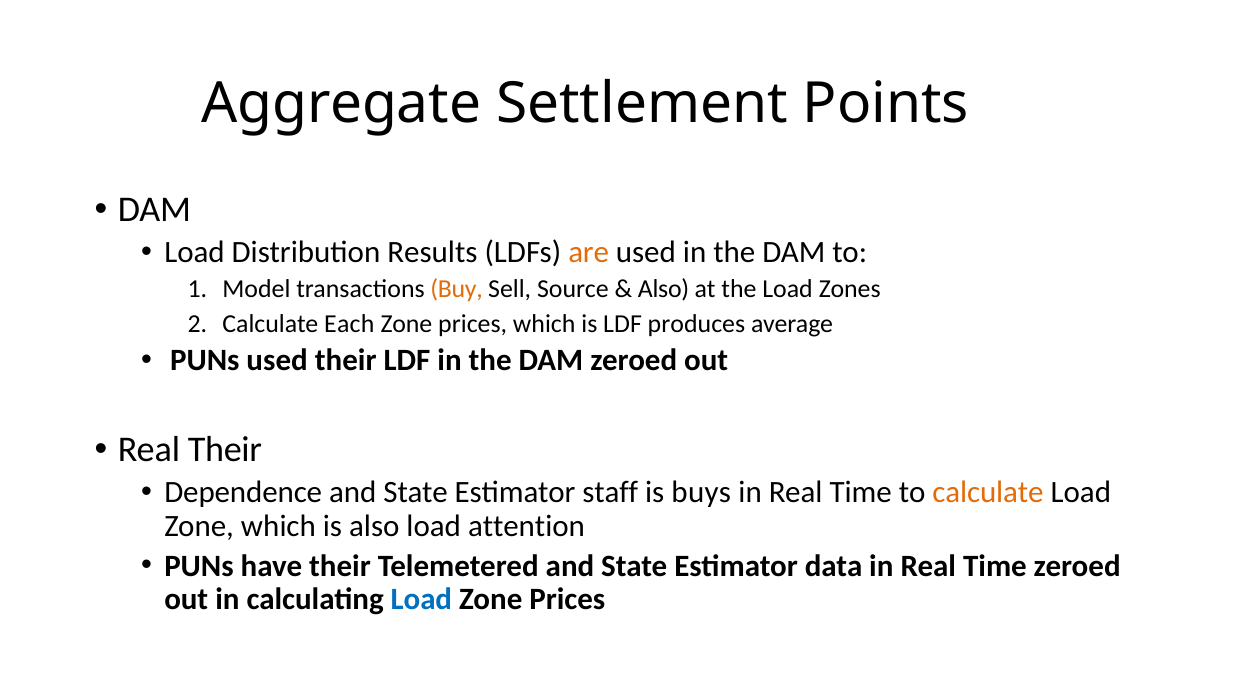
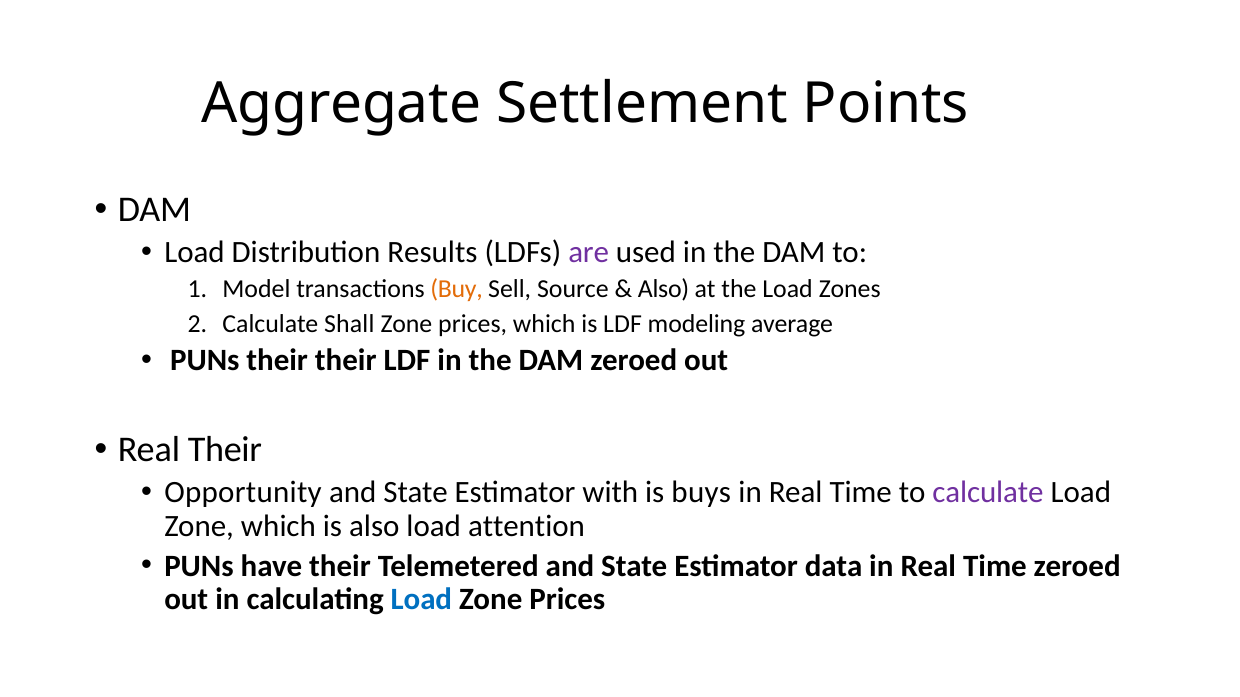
are colour: orange -> purple (589, 252)
Each: Each -> Shall (349, 324)
produces: produces -> modeling (697, 324)
PUNs used: used -> their (277, 361)
Dependence: Dependence -> Opportunity (243, 493)
staff: staff -> with (610, 493)
calculate colour: orange -> purple (988, 493)
